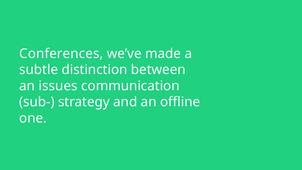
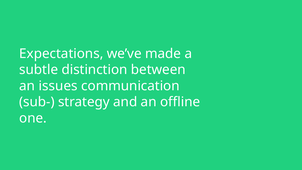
Conferences: Conferences -> Expectations (61, 54)
